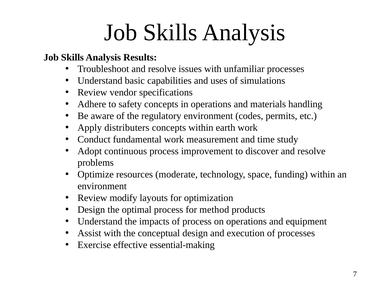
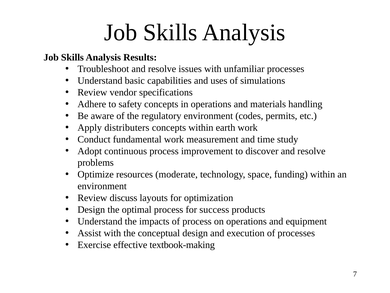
modify: modify -> discuss (123, 198)
method: method -> success (214, 209)
essential-making: essential-making -> textbook-making (182, 244)
